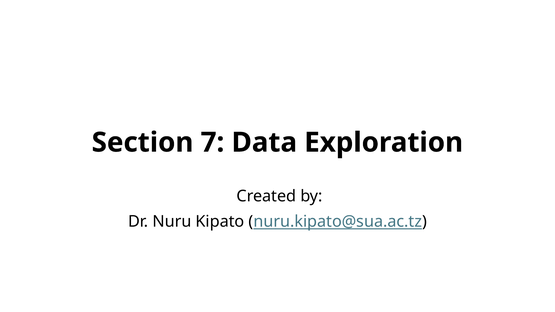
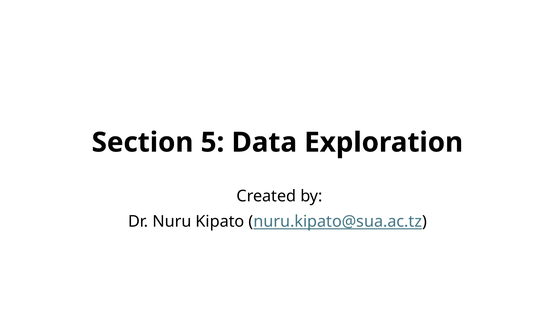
7: 7 -> 5 (212, 143)
